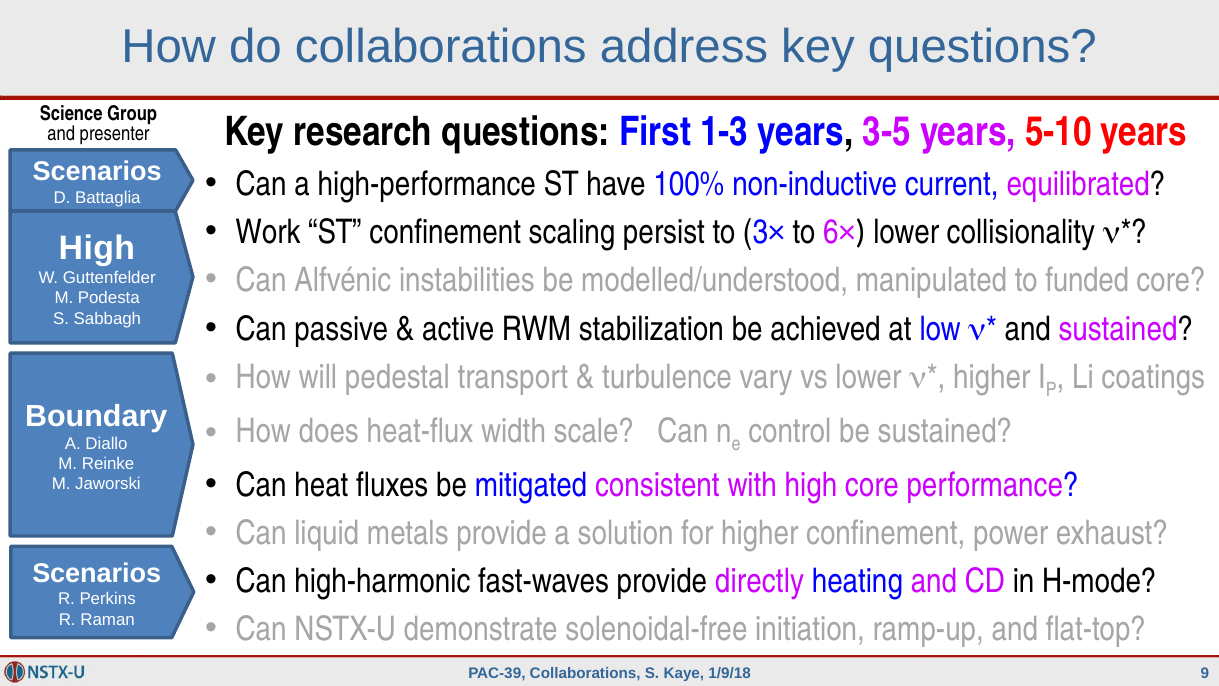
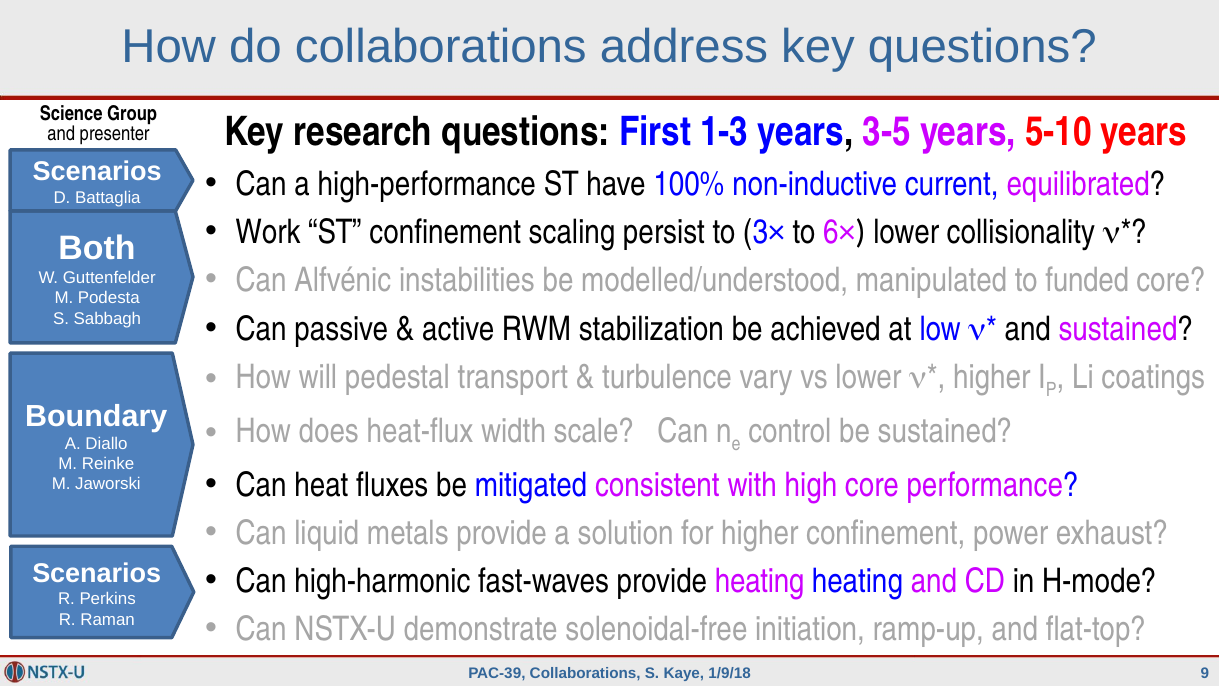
High: High -> Both (97, 249)
provide directly: directly -> heating (760, 581)
